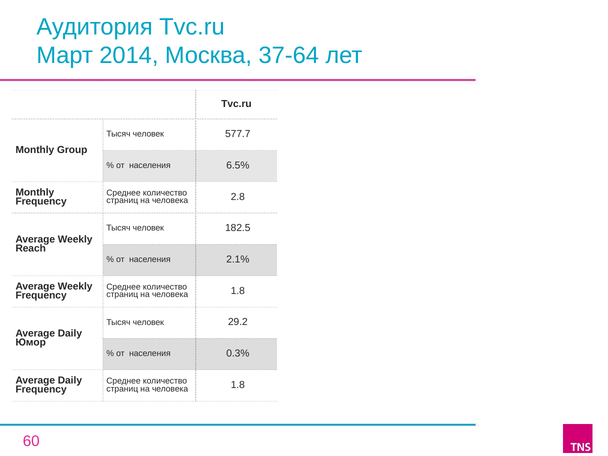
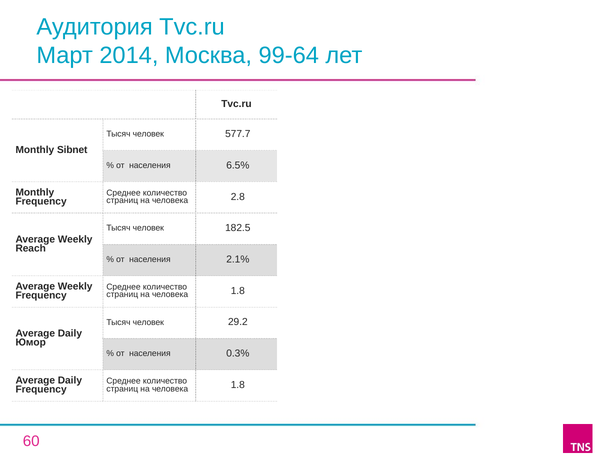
37-64: 37-64 -> 99-64 (289, 55)
Group: Group -> Sibnet (72, 150)
